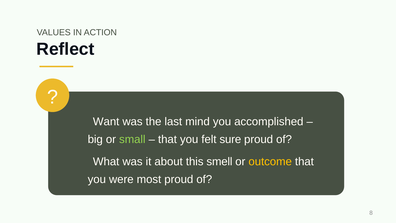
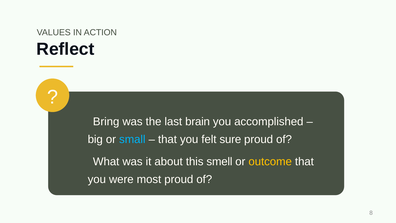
Want: Want -> Bring (106, 122)
mind: mind -> brain (198, 122)
small colour: light green -> light blue (132, 139)
